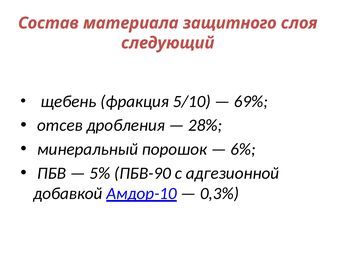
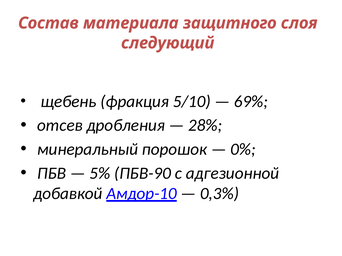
6%: 6% -> 0% (243, 150)
